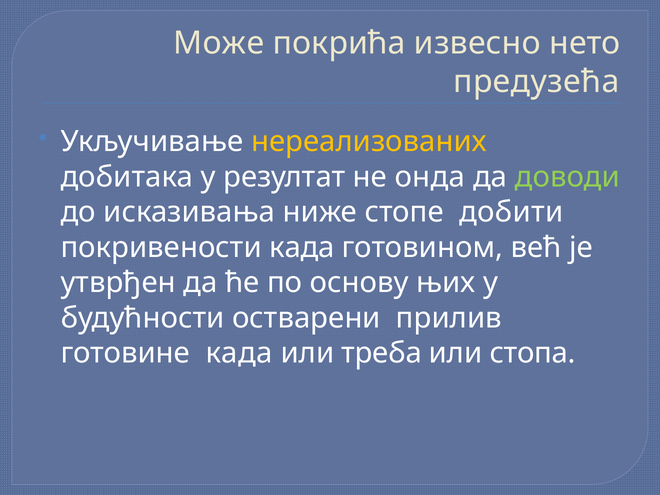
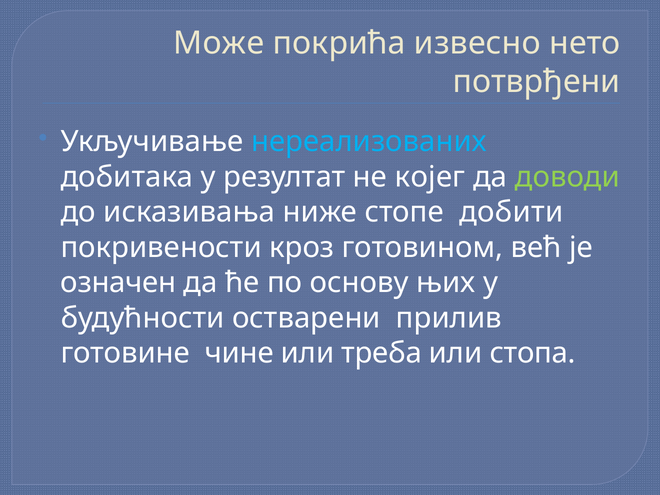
предузећа: предузећа -> потврђени (537, 82)
нереализованих colour: yellow -> light blue (369, 142)
онда: онда -> којег (430, 177)
покривености када: када -> кроз (302, 247)
утврђен: утврђен -> означен (118, 283)
готовине када: када -> чине (239, 353)
